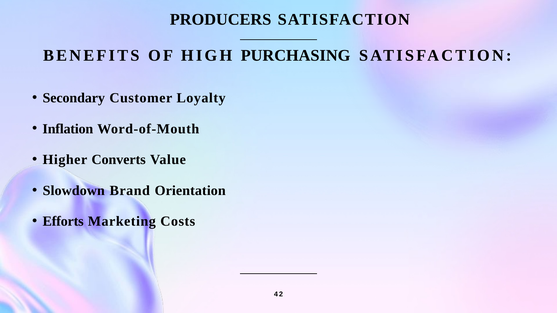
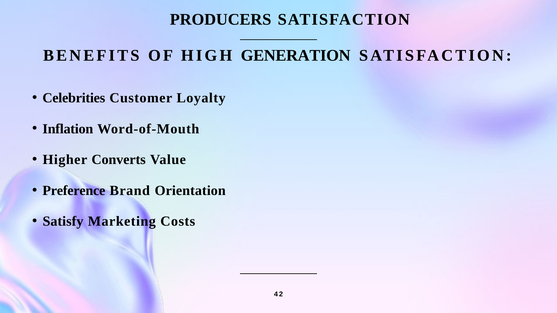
PURCHASING: PURCHASING -> GENERATION (296, 56)
Secondary: Secondary -> Celebrities (74, 98)
Slowdown: Slowdown -> Preference (74, 191)
Efforts: Efforts -> Satisfy (63, 222)
